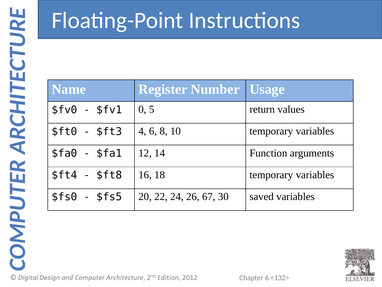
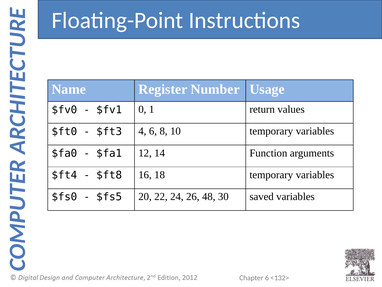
5: 5 -> 1 (152, 109)
67: 67 -> 48 (209, 196)
